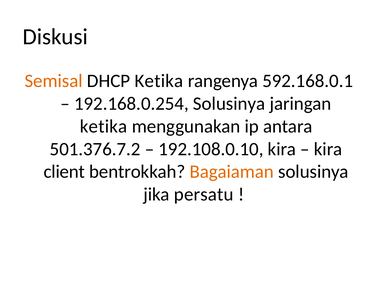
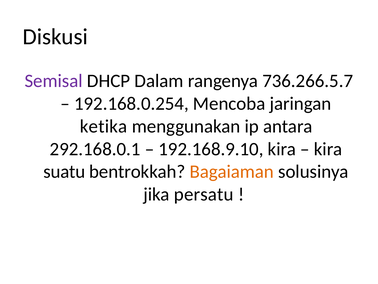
Semisal colour: orange -> purple (54, 81)
DHCP Ketika: Ketika -> Dalam (159, 81)
592.168.0.1: 592.168.0.1 -> 736.266.5.7 (308, 81)
192.168.0.254 Solusinya: Solusinya -> Mencoba (229, 103)
501.376.7.2: 501.376.7.2 -> 292.168.0.1 (95, 149)
192.108.0.10: 192.108.0.10 -> 192.168.9.10 (211, 149)
client: client -> suatu (64, 171)
